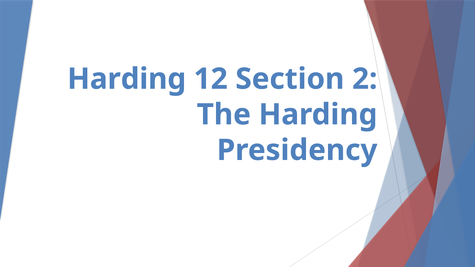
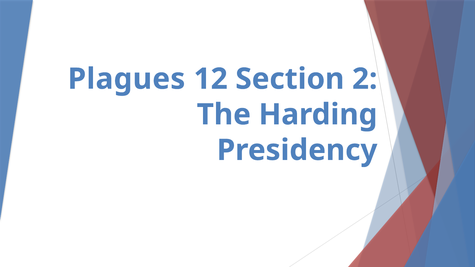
Harding: Harding -> Plagues (126, 79)
